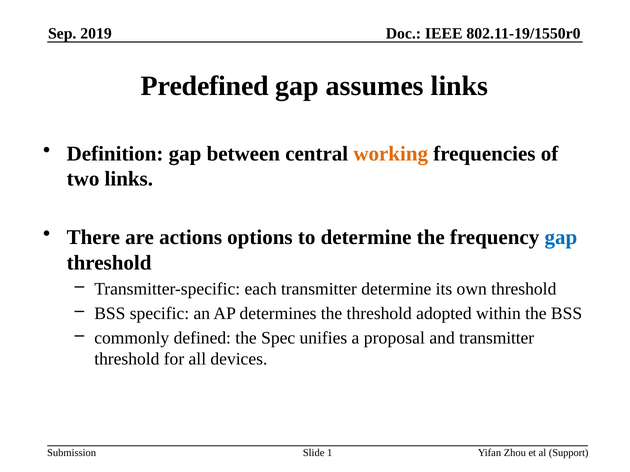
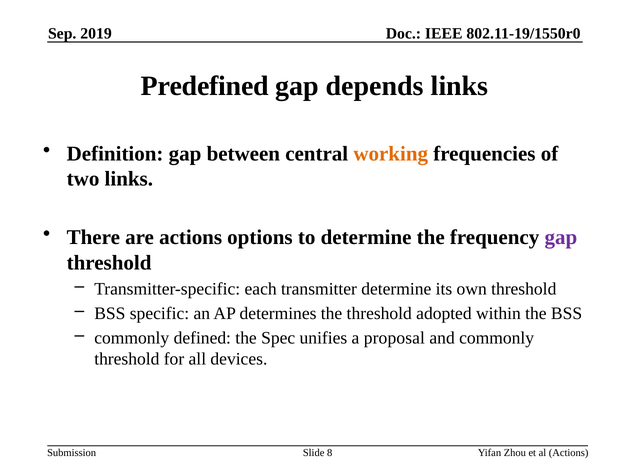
assumes: assumes -> depends (375, 86)
gap colour: blue -> purple (561, 238)
and transmitter: transmitter -> commonly (497, 338)
1: 1 -> 8 (330, 453)
al Support: Support -> Actions (569, 453)
